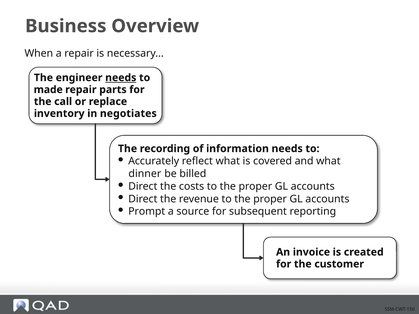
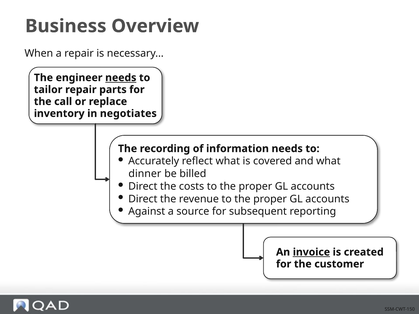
made: made -> tailor (48, 90)
Prompt: Prompt -> Against (147, 212)
invoice underline: none -> present (311, 252)
